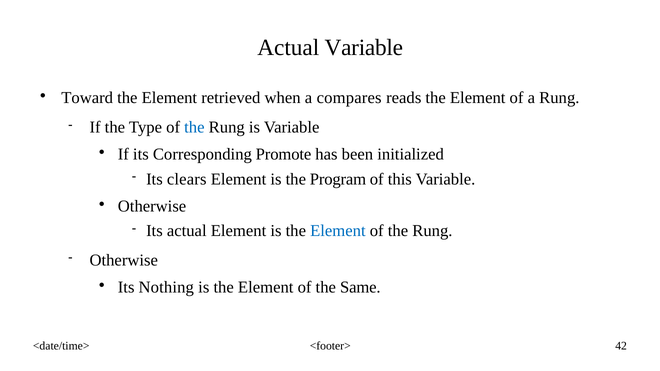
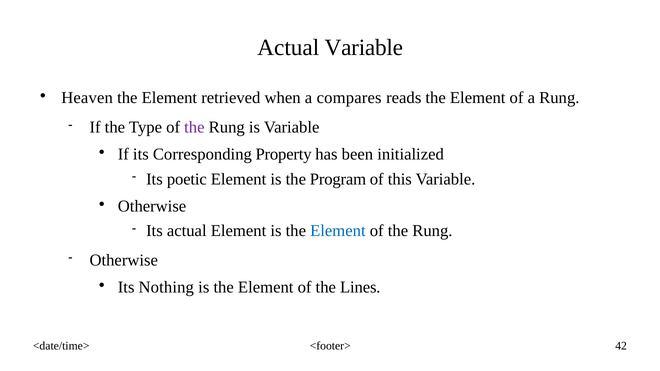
Toward: Toward -> Heaven (87, 98)
the colour: blue -> purple (194, 127)
Promote: Promote -> Property (284, 154)
clears: clears -> poetic (187, 179)
Same: Same -> Lines (360, 287)
